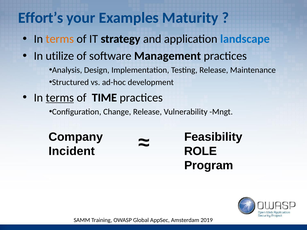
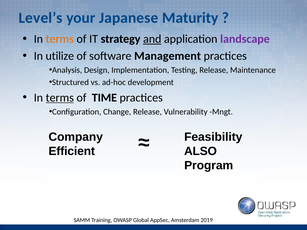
Effort’s: Effort’s -> Level’s (41, 18)
Examples: Examples -> Japanese (129, 18)
and underline: none -> present (152, 39)
landscape colour: blue -> purple (245, 39)
Incident: Incident -> Efficient (72, 151)
ROLE: ROLE -> ALSO (200, 151)
